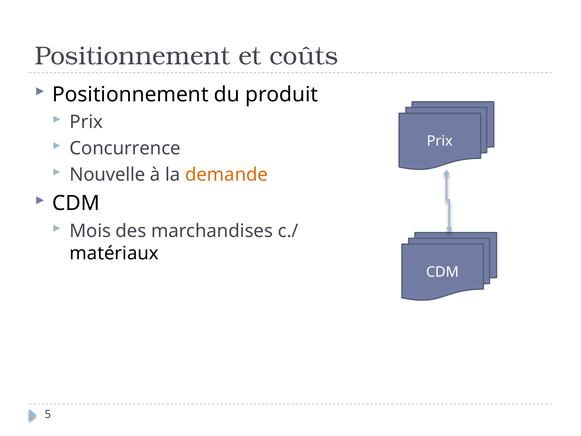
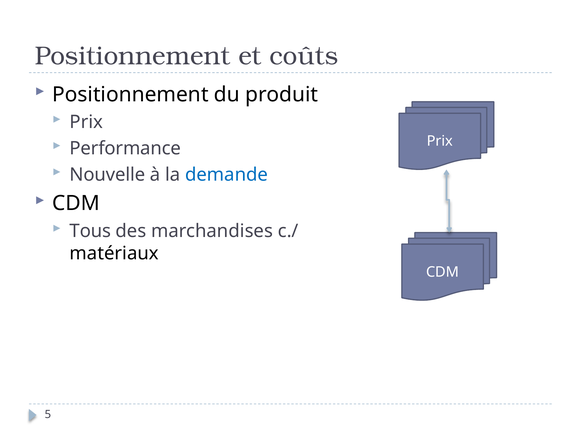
Concurrence: Concurrence -> Performance (125, 148)
demande colour: orange -> blue (227, 175)
Mois: Mois -> Tous (90, 231)
